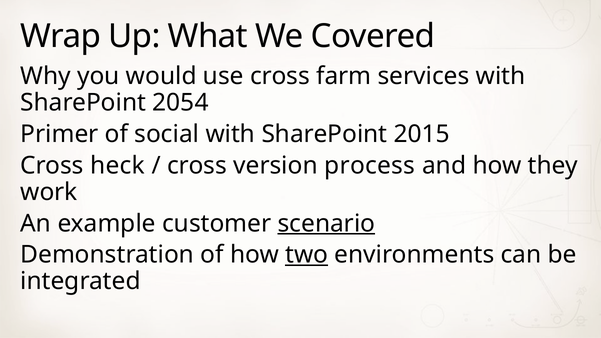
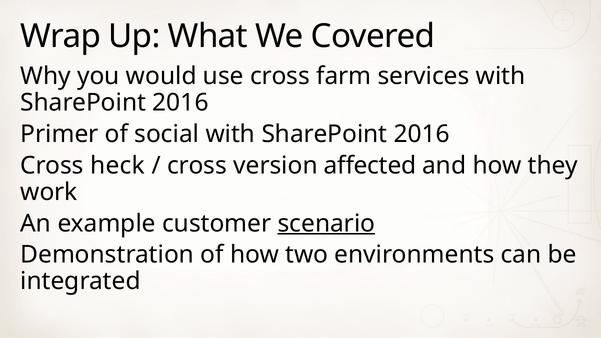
2054: 2054 -> 2016 (180, 103)
social with SharePoint 2015: 2015 -> 2016 (422, 134)
process: process -> affected (370, 165)
two underline: present -> none (307, 255)
